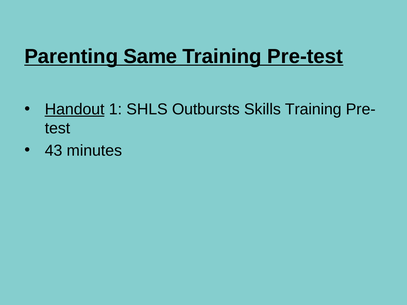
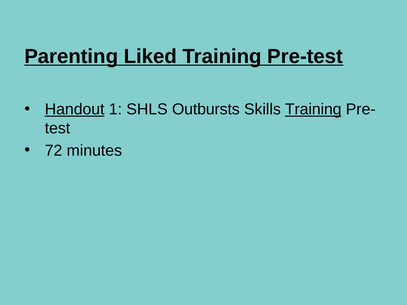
Same: Same -> Liked (150, 56)
Training underline: none -> present (313, 109)
43: 43 -> 72 (54, 151)
